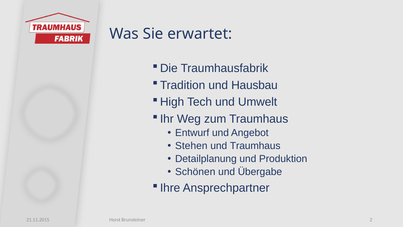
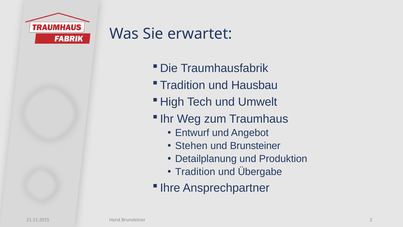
und Traumhaus: Traumhaus -> Brunsteiner (255, 146)
Schönen: Schönen -> Tradition (195, 172)
